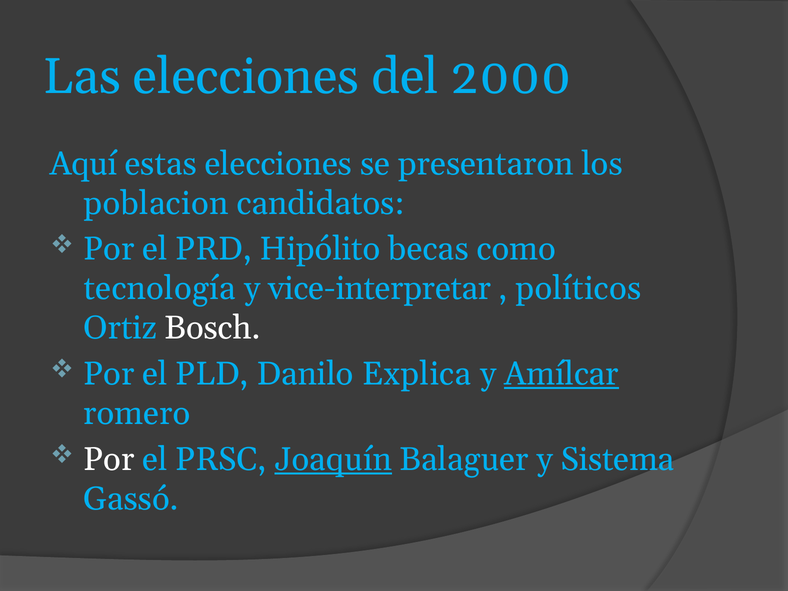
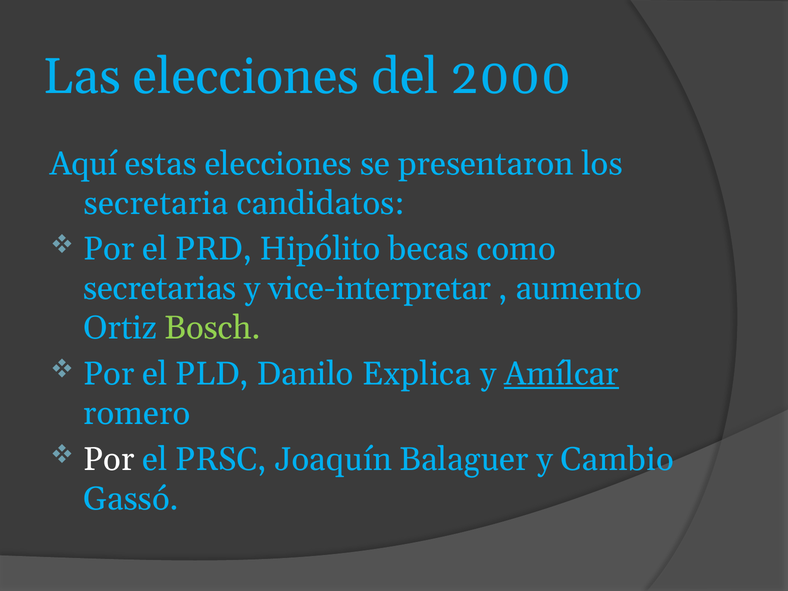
poblacion: poblacion -> secretaria (156, 203)
tecnología: tecnología -> secretarias (160, 289)
políticos: políticos -> aumento (579, 289)
Bosch colour: white -> light green (213, 328)
Joaquín underline: present -> none (333, 459)
Sistema: Sistema -> Cambio (617, 459)
